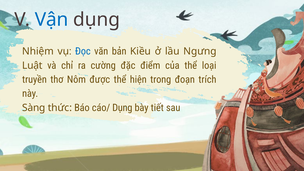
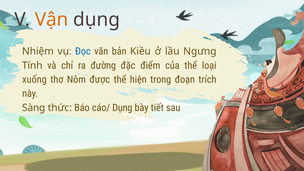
Vận colour: blue -> orange (52, 20)
Luật: Luật -> Tính (32, 65)
cường: cường -> đường (103, 65)
truyền: truyền -> xuống (34, 80)
